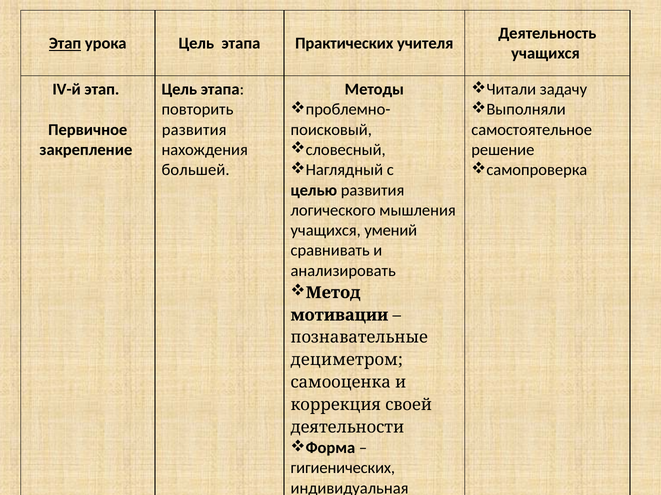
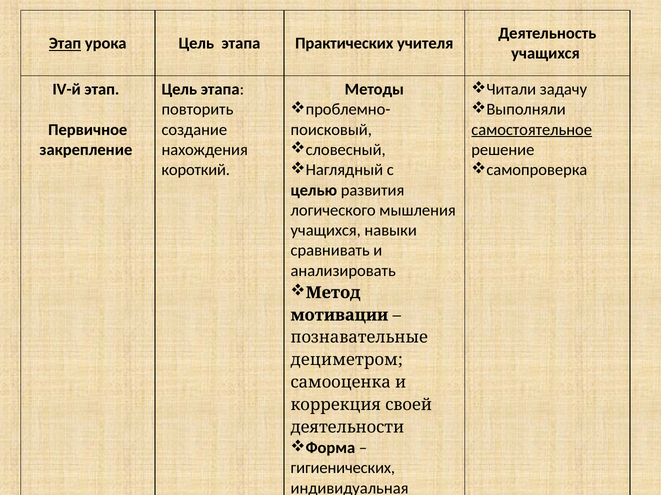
развития: развития -> создание (194, 130)
самостоятельное underline: none -> present (532, 130)
большей: большей -> короткий (196, 170)
умений: умений -> навыки (391, 231)
